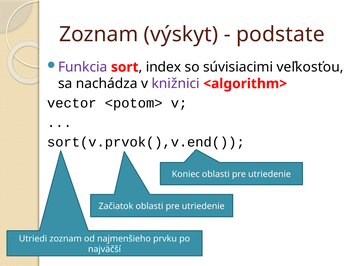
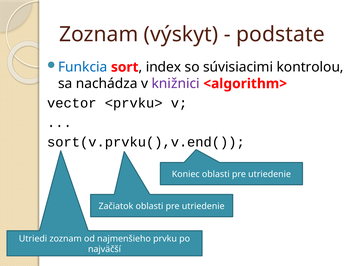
Funkcia colour: purple -> blue (83, 67)
veľkosťou: veľkosťou -> kontrolou (310, 67)
<potom>: <potom> -> <prvku> (134, 103)
sort(v.prvok(),v.end(: sort(v.prvok(),v.end( -> sort(v.prvku(),v.end( (146, 142)
